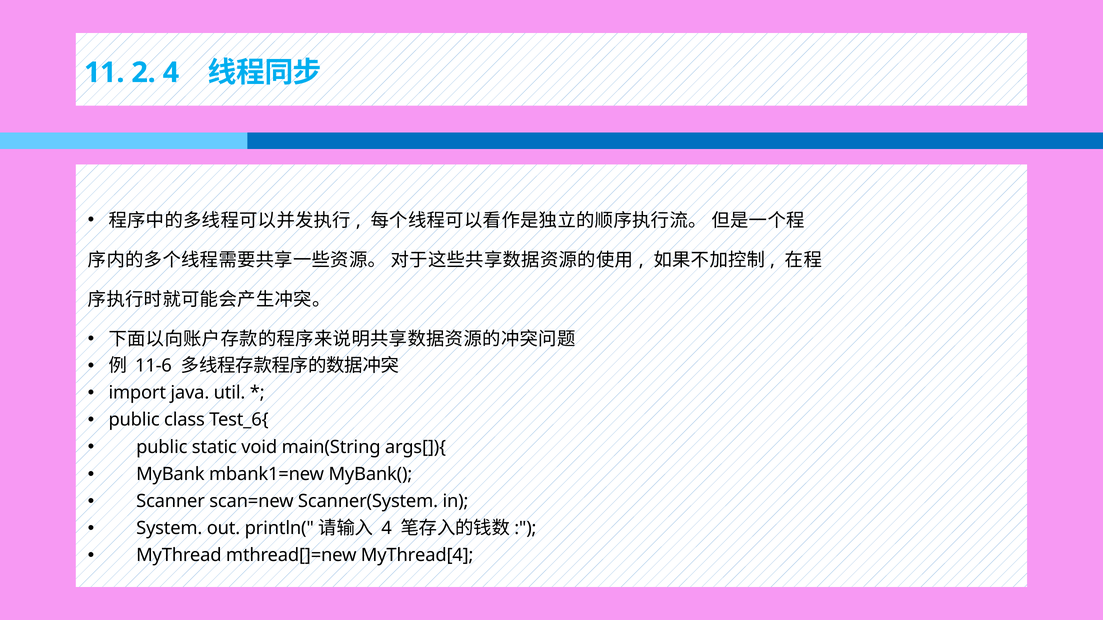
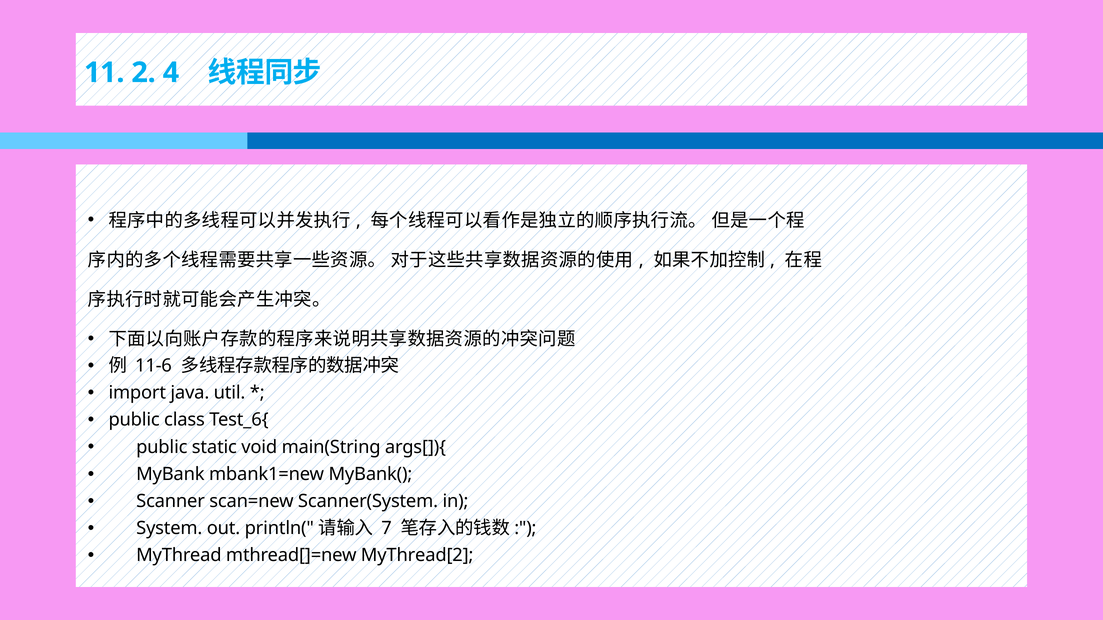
4: 4 -> 7 (387, 529)
MyThread[4: MyThread[4 -> MyThread[2 (417, 556)
